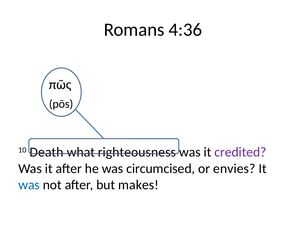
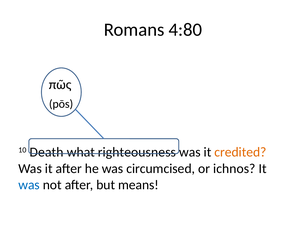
4:36: 4:36 -> 4:80 (185, 30)
credited colour: purple -> orange (240, 152)
envies: envies -> ichnos (234, 168)
makes: makes -> means (139, 185)
